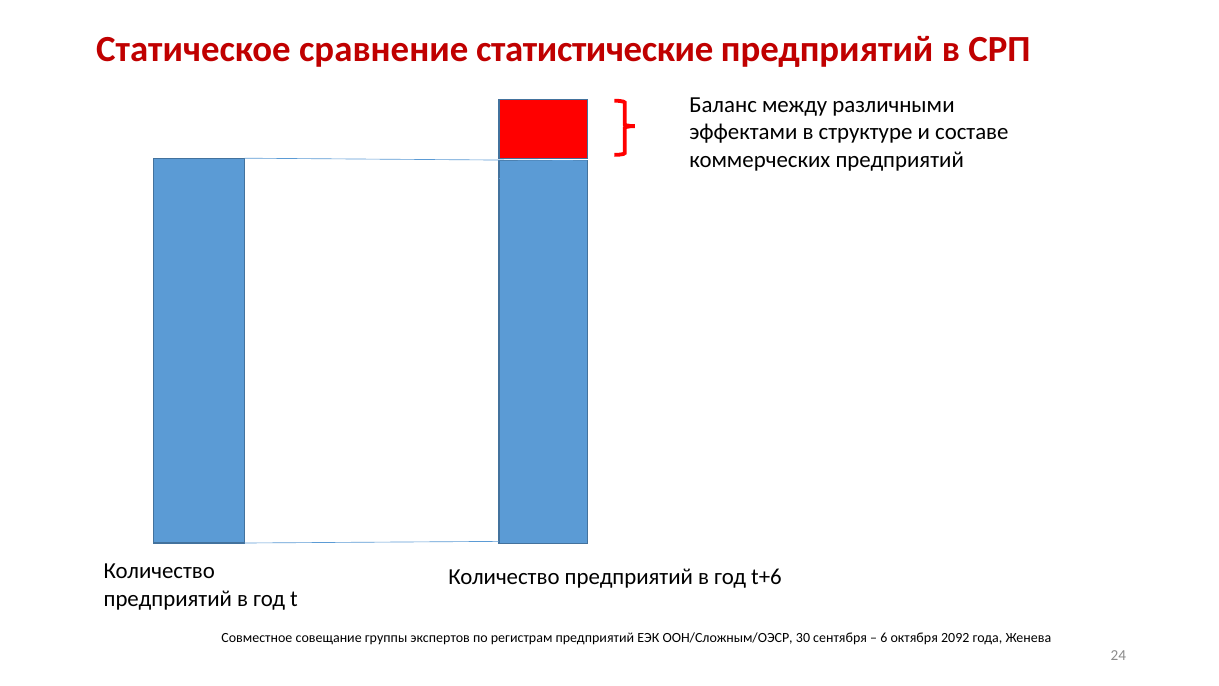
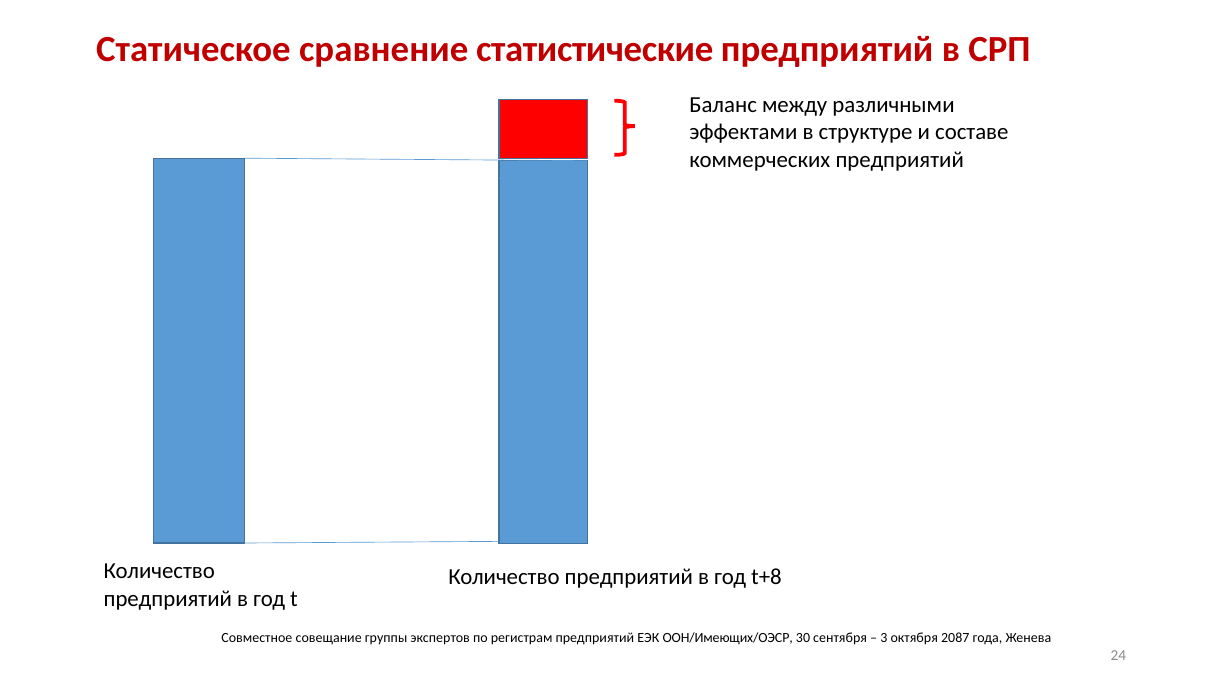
t+6: t+6 -> t+8 (766, 577)
ООН/Сложным/ОЭСР: ООН/Сложным/ОЭСР -> ООН/Имеющих/ОЭСР (728, 638)
6: 6 -> 3 (884, 638)
2092: 2092 -> 2087 (955, 638)
